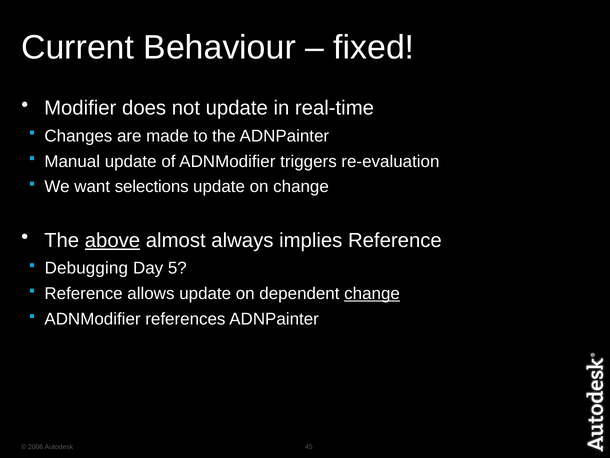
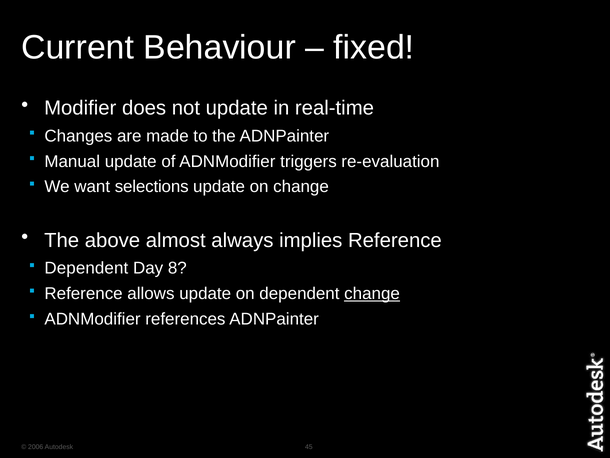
above underline: present -> none (112, 240)
Debugging: Debugging -> Dependent (86, 268)
5: 5 -> 8 (177, 268)
